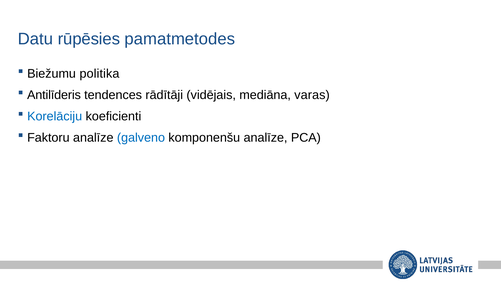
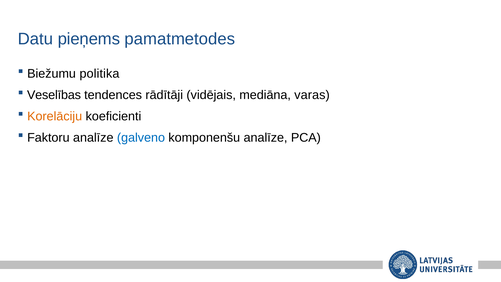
rūpēsies: rūpēsies -> pieņems (89, 39)
Antilīderis: Antilīderis -> Veselības (54, 95)
Korelāciju colour: blue -> orange (55, 116)
